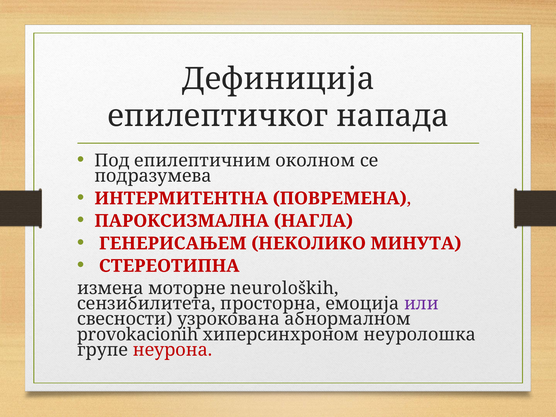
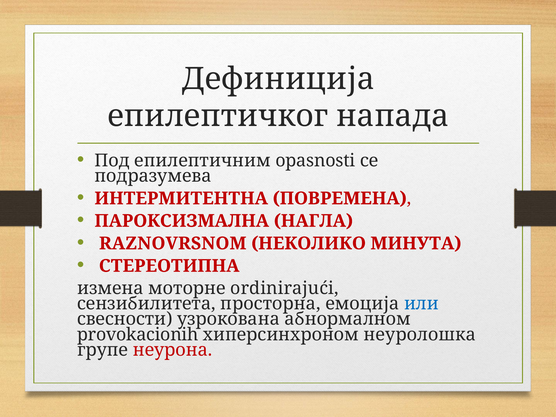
околном: околном -> opasnosti (315, 161)
ГЕНЕРИСАЊЕМ: ГЕНЕРИСАЊЕМ -> RAZNOVRSNOM (173, 243)
neuroloških: neuroloških -> ordinirajući (284, 288)
или colour: purple -> blue (421, 304)
